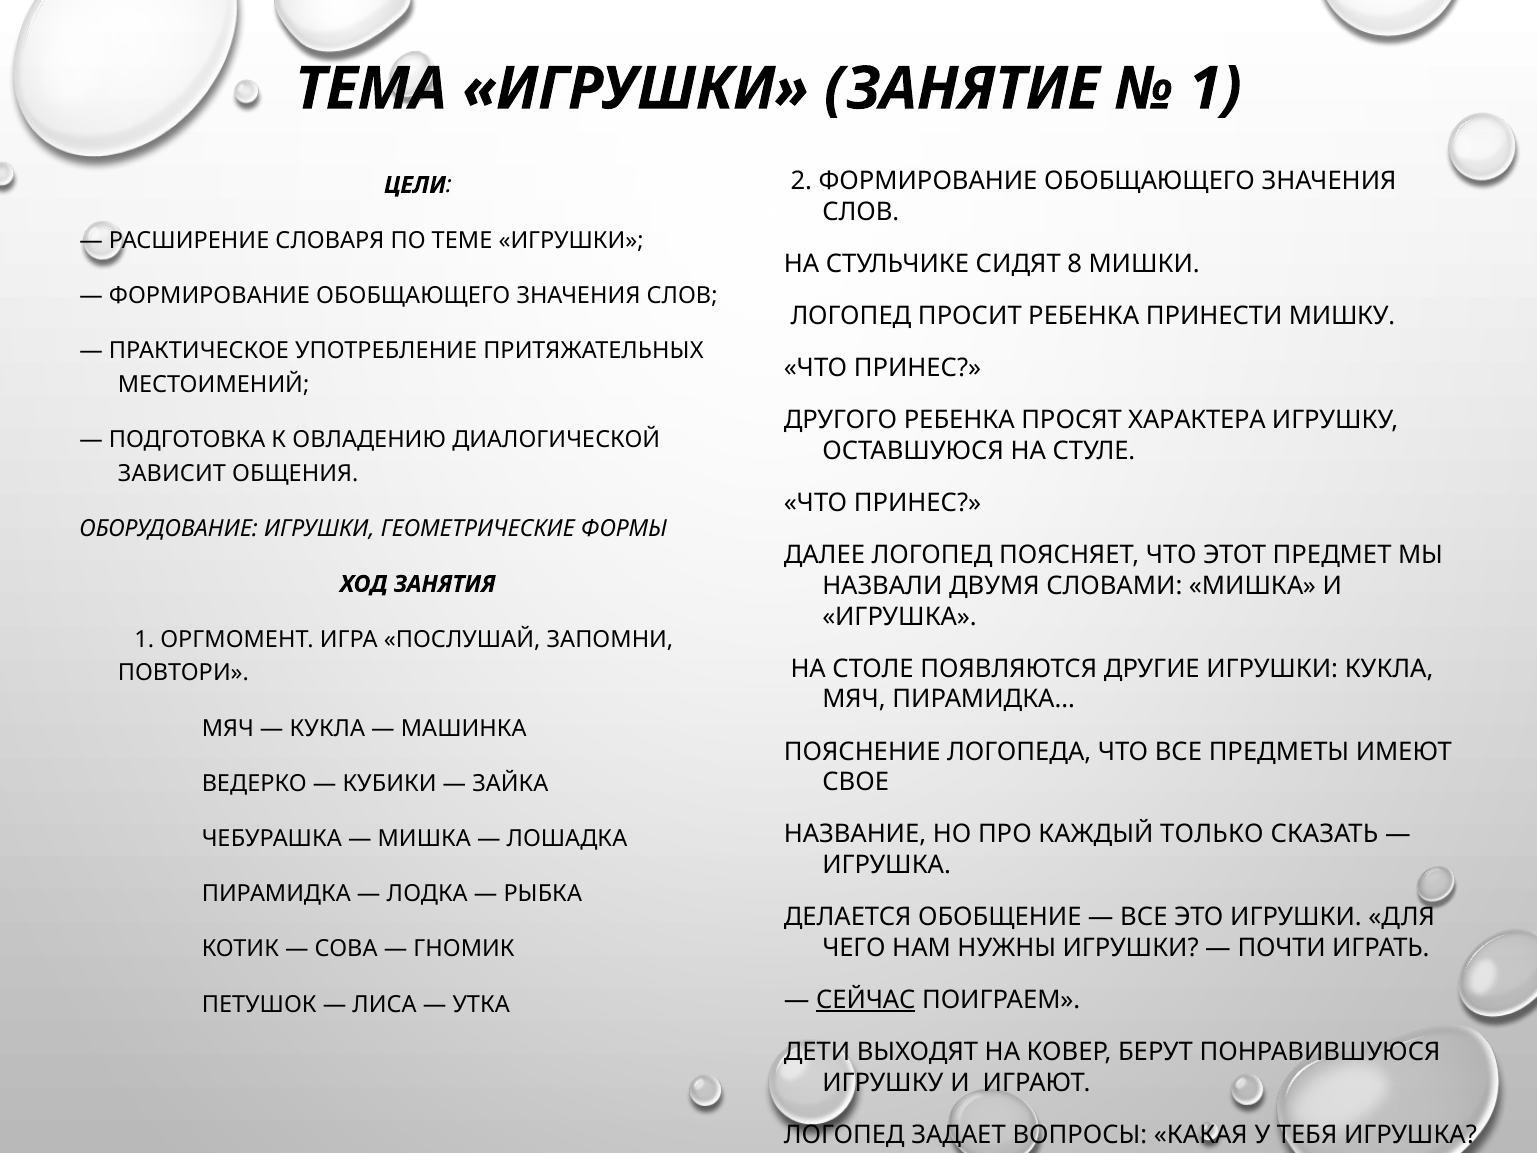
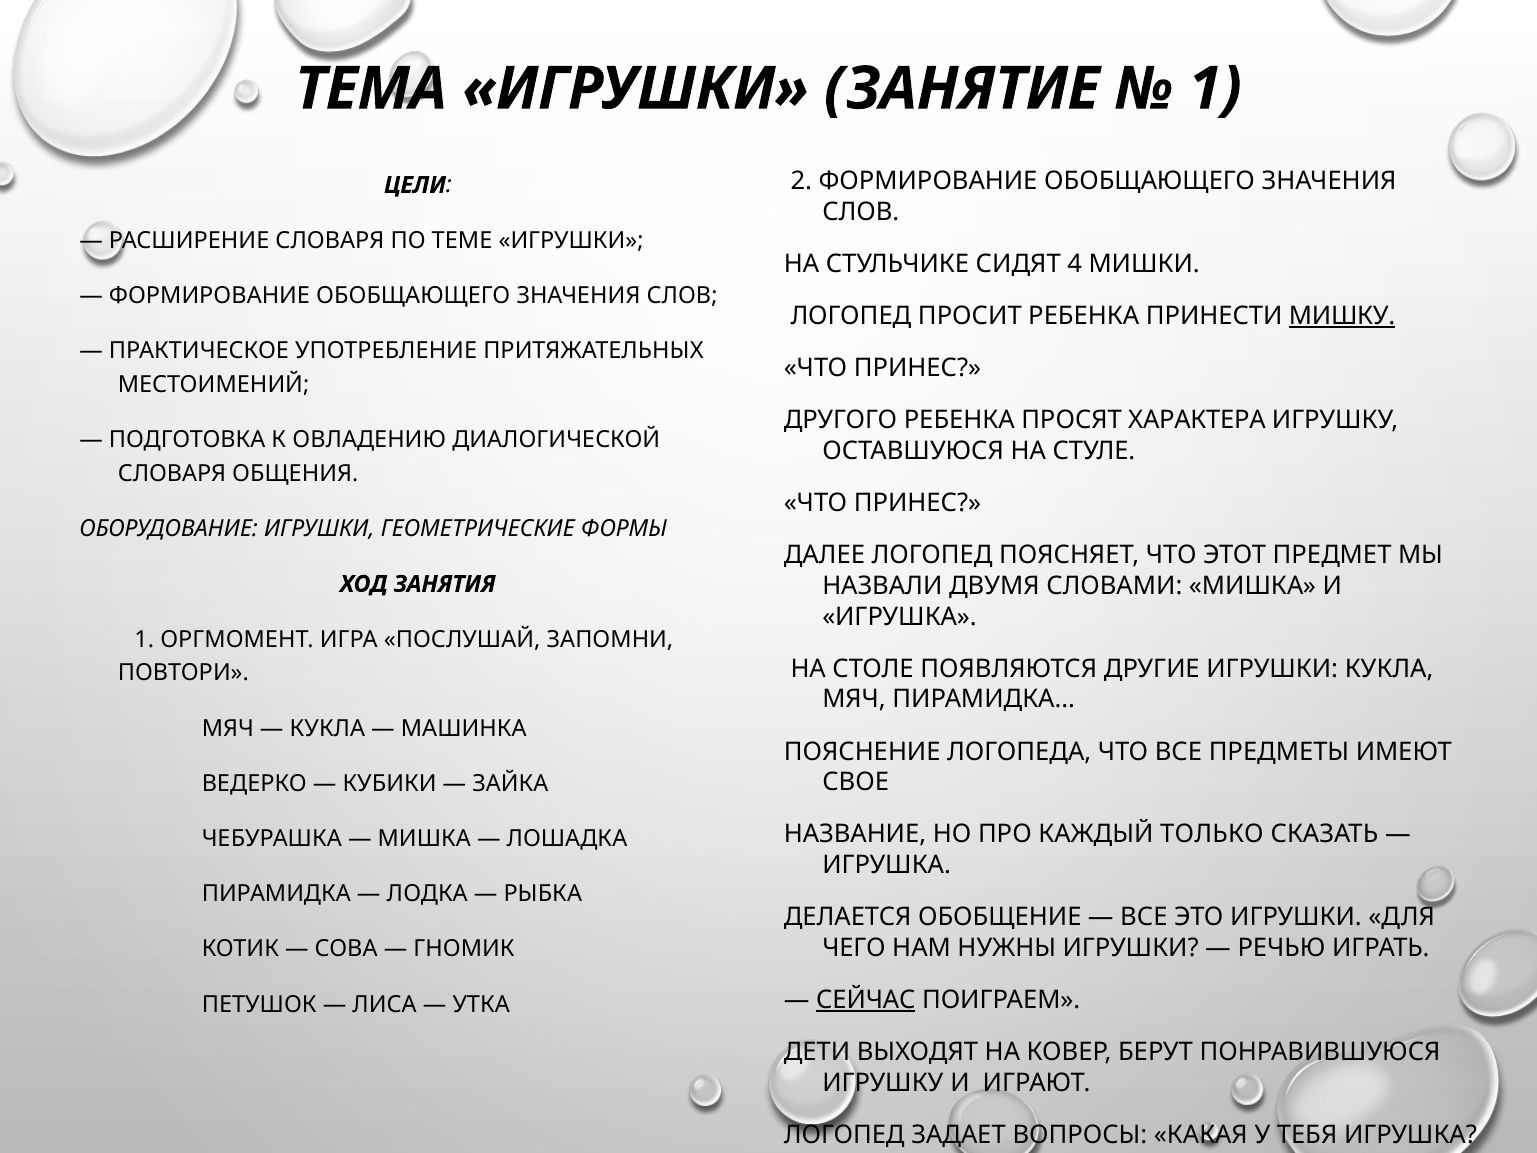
8: 8 -> 4 (1075, 264)
МИШКУ underline: none -> present (1342, 316)
ЗАВИСИТ: ЗАВИСИТ -> СЛОВАРЯ (172, 474)
ПОЧТИ: ПОЧТИ -> РЕЧЬЮ (1281, 948)
